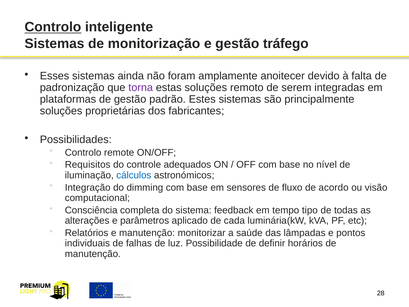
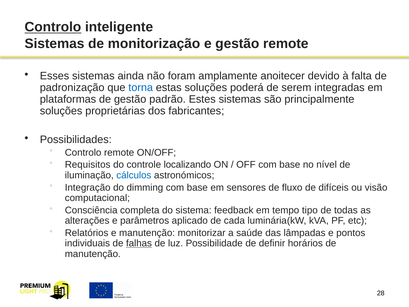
gestão tráfego: tráfego -> remote (286, 43)
torna colour: purple -> blue (141, 88)
remoto: remoto -> poderá (247, 88)
adequados: adequados -> localizando (187, 165)
acordo: acordo -> difíceis (334, 187)
falhas underline: none -> present (139, 243)
